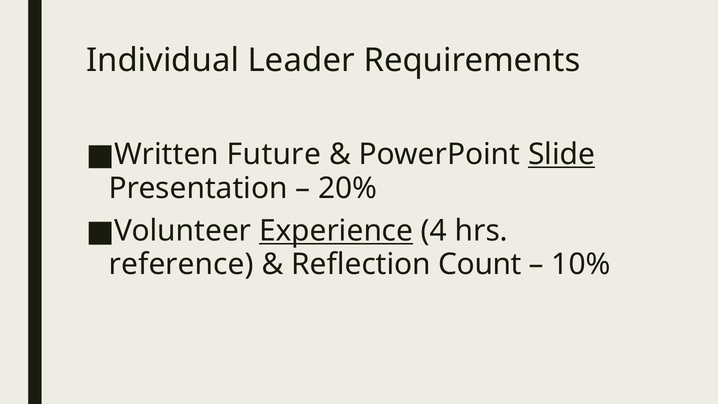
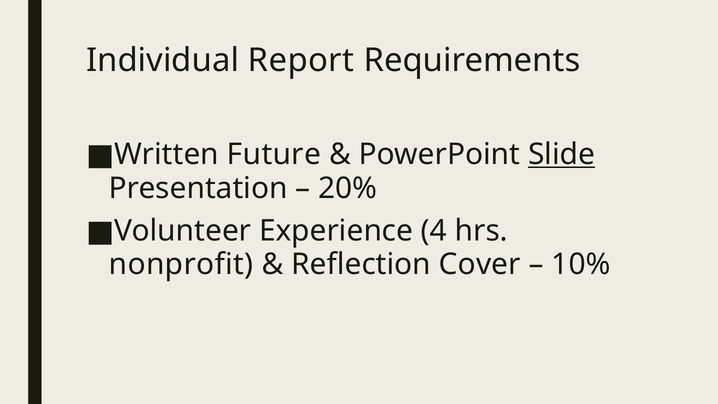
Leader: Leader -> Report (301, 60)
Experience underline: present -> none (336, 231)
reference: reference -> nonprofit (181, 265)
Count: Count -> Cover (480, 265)
